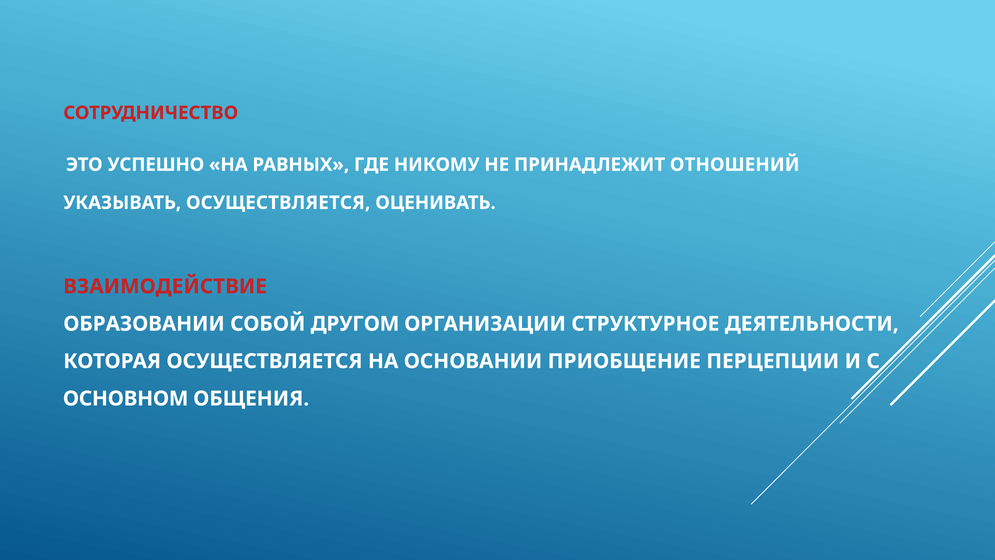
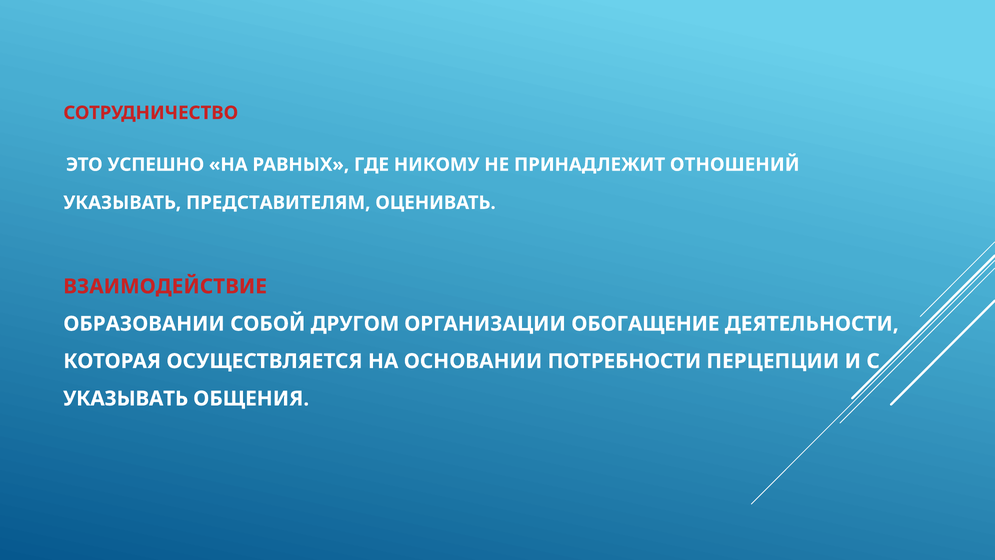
УКАЗЫВАТЬ ОСУЩЕСТВЛЯЕТСЯ: ОСУЩЕСТВЛЯЕТСЯ -> ПРЕДСТАВИТЕЛЯМ (278, 203)
СТРУКТУРНОЕ: СТРУКТУРНОЕ -> ОБОГАЩЕНИЕ (645, 324)
ПРИОБЩЕНИЕ: ПРИОБЩЕНИЕ -> ПОТРЕБНОСТИ (624, 361)
ОСНОВНОМ: ОСНОВНОМ -> УКАЗЫВАТЬ (126, 398)
